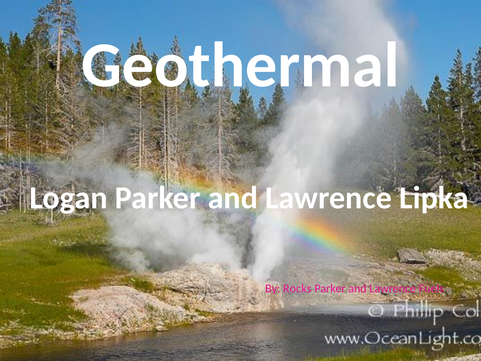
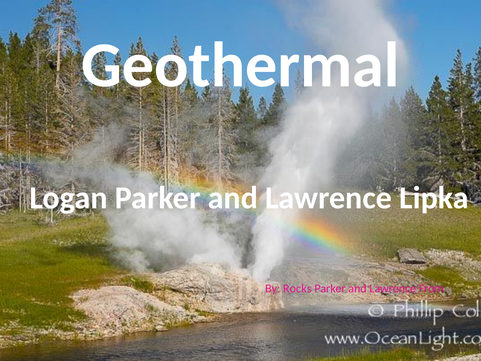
Fuels: Fuels -> From (431, 288)
